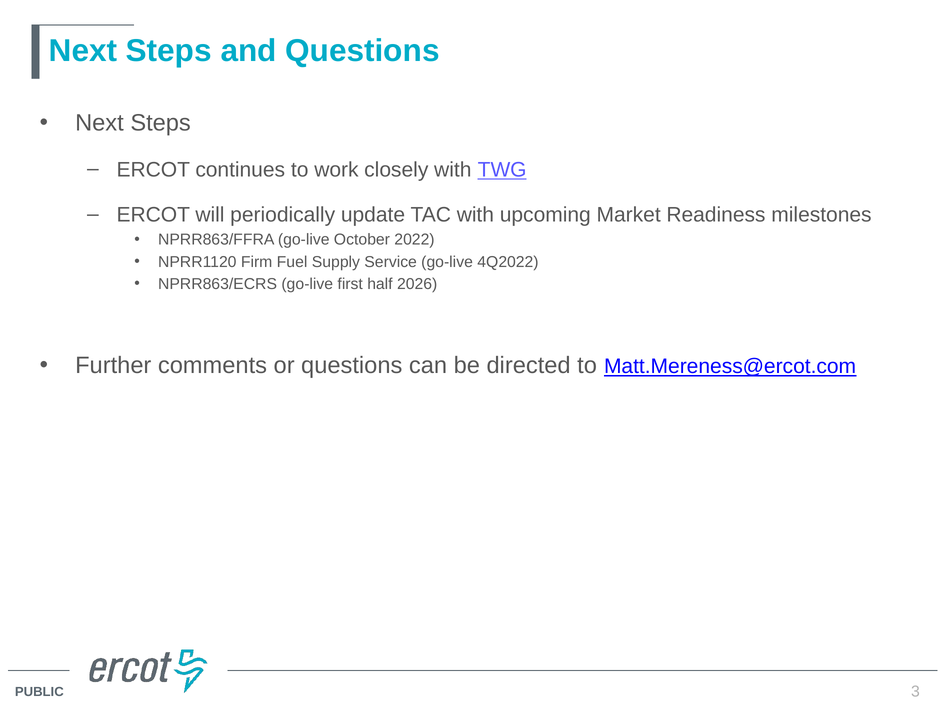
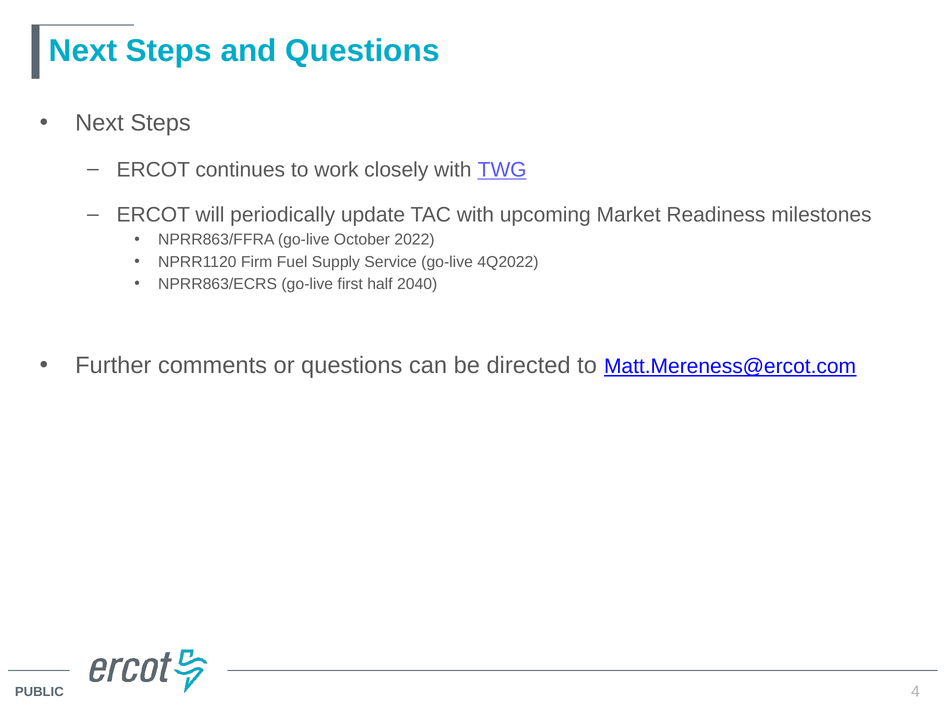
2026: 2026 -> 2040 (417, 284)
3: 3 -> 4 (915, 692)
